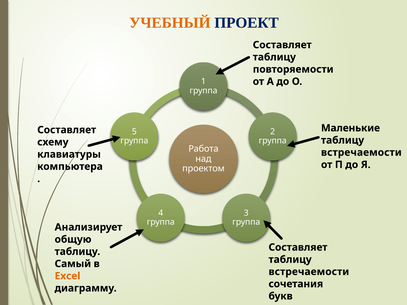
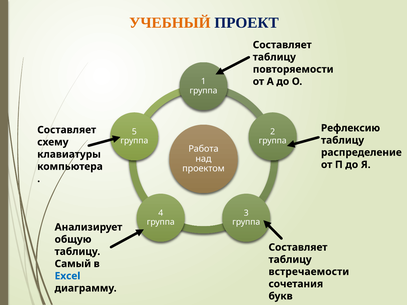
Маленькие: Маленькие -> Рефлексию (350, 128)
встречаемости: встречаемости -> распределение (361, 153)
Excel colour: orange -> blue (67, 276)
